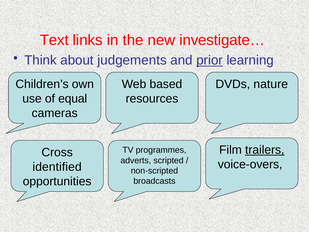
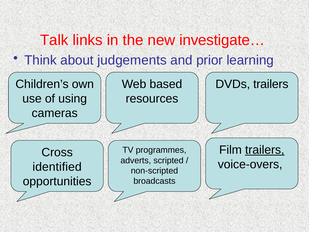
Text: Text -> Talk (54, 40)
prior underline: present -> none (210, 60)
DVDs nature: nature -> trailers (271, 84)
equal: equal -> using (73, 99)
